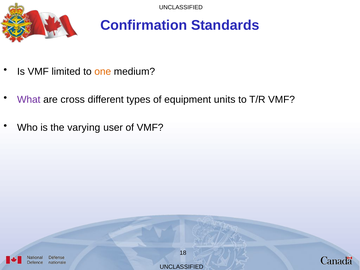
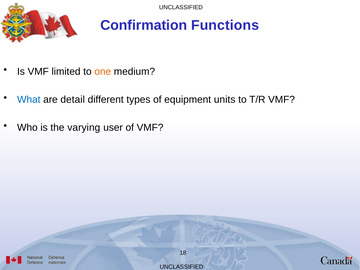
Standards: Standards -> Functions (225, 25)
What colour: purple -> blue (29, 100)
cross: cross -> detail (73, 100)
